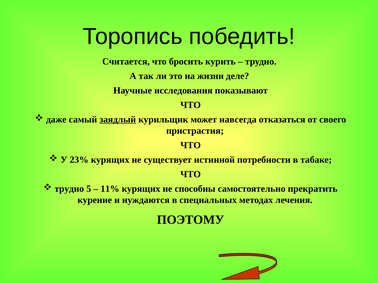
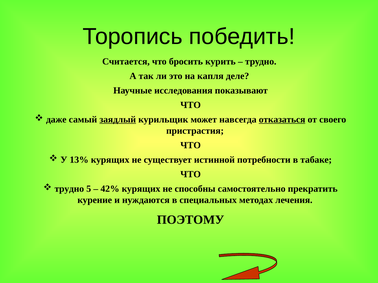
жизни: жизни -> капля (210, 76)
отказаться underline: none -> present (282, 120)
23%: 23% -> 13% (79, 160)
11%: 11% -> 42% (110, 189)
